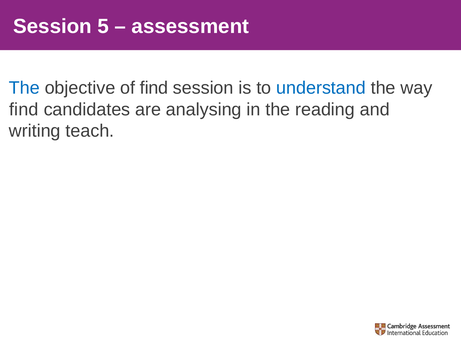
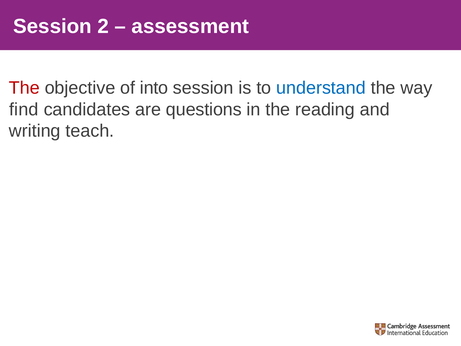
5: 5 -> 2 (103, 26)
The colour: blue -> red (24, 88)
of find: find -> into (154, 88)
analysing: analysing -> questions (204, 109)
